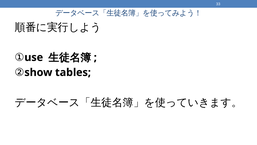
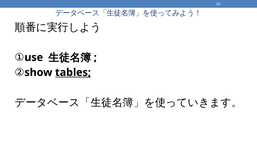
tables underline: none -> present (73, 72)
